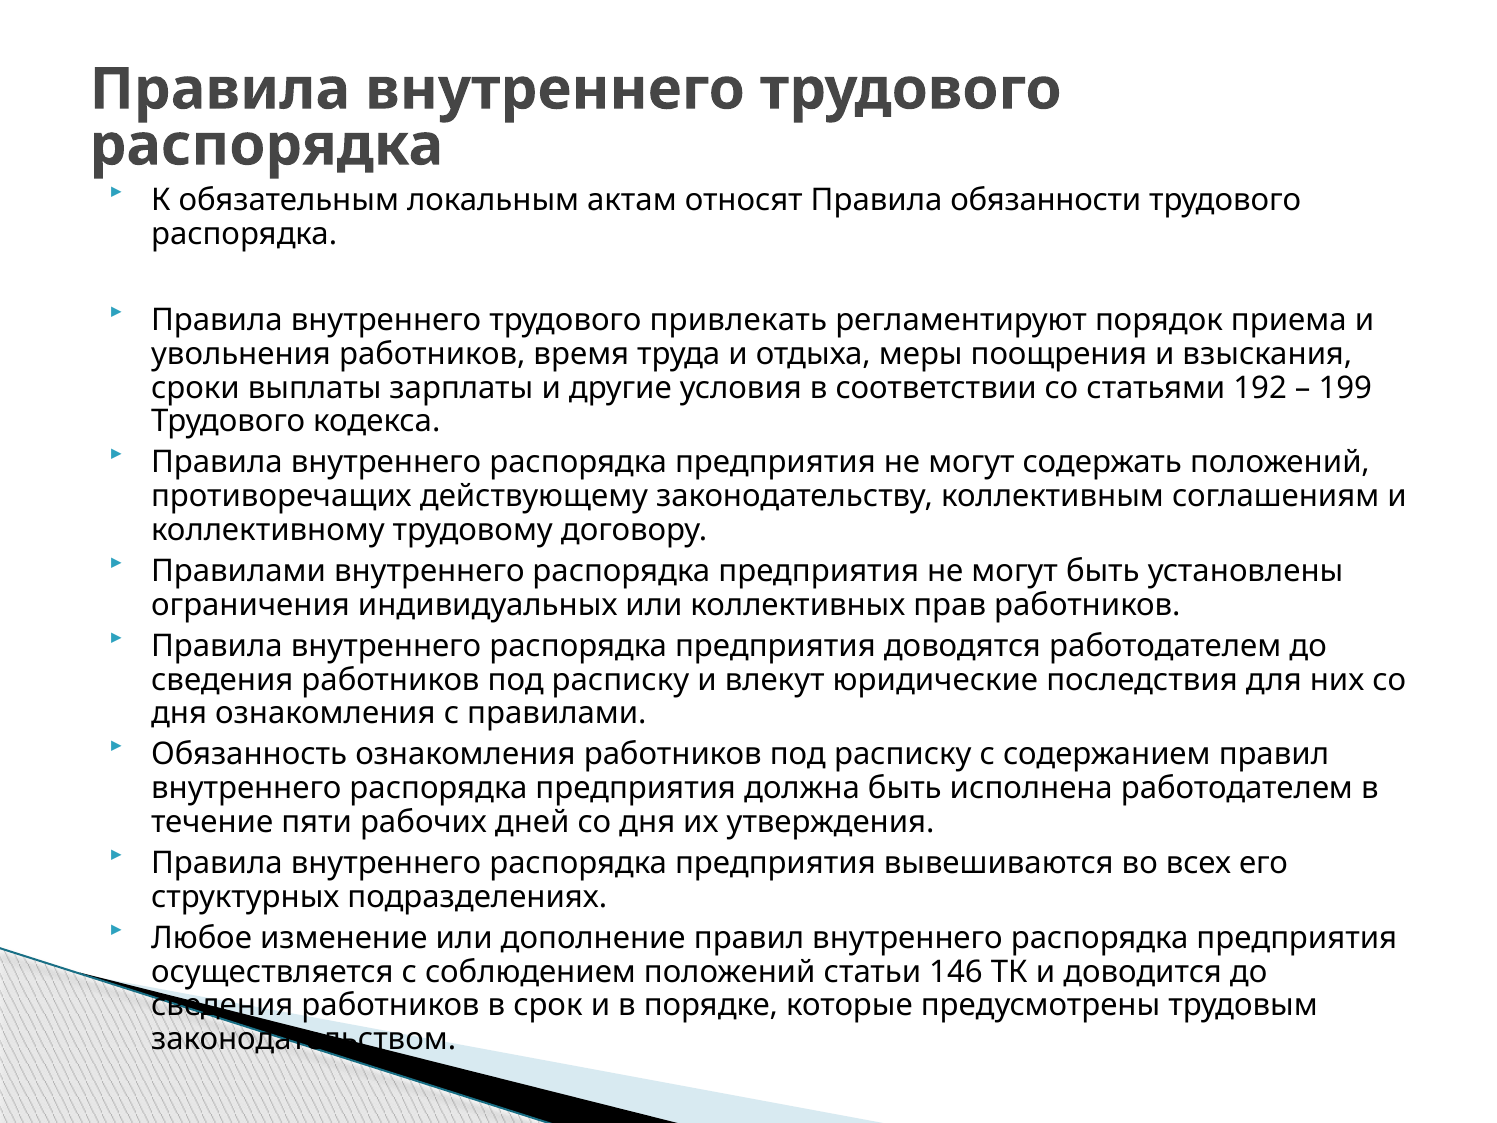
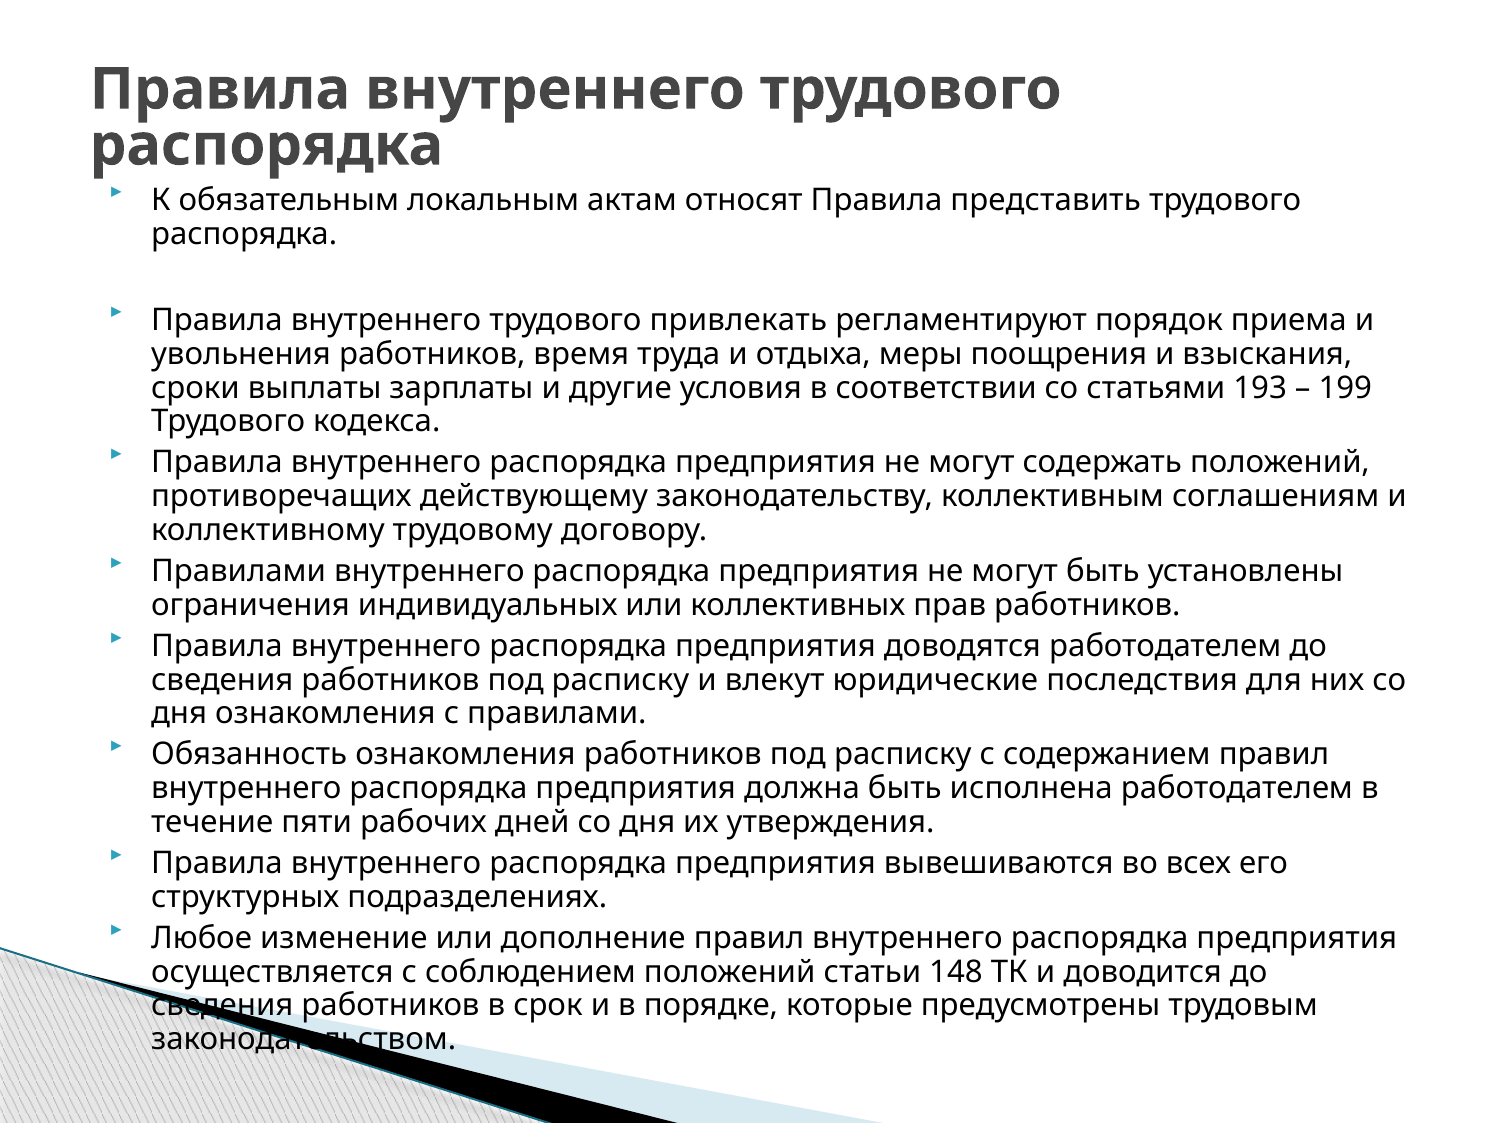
обязанности: обязанности -> представить (1046, 201)
192: 192 -> 193 (1260, 388)
146: 146 -> 148 (956, 972)
